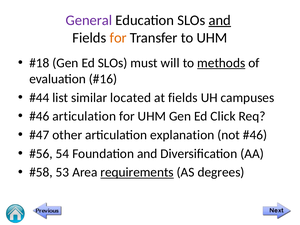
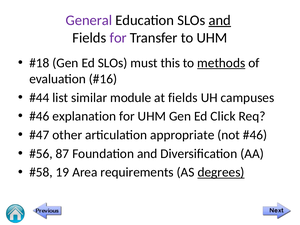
for colour: orange -> purple (118, 38)
will: will -> this (170, 63)
located: located -> module (131, 98)
articulation: articulation -> explanation (84, 116)
explanation: explanation -> appropriate (182, 135)
54: 54 -> 87 (62, 154)
53: 53 -> 19 (62, 172)
requirements underline: present -> none (137, 172)
degrees underline: none -> present (221, 172)
